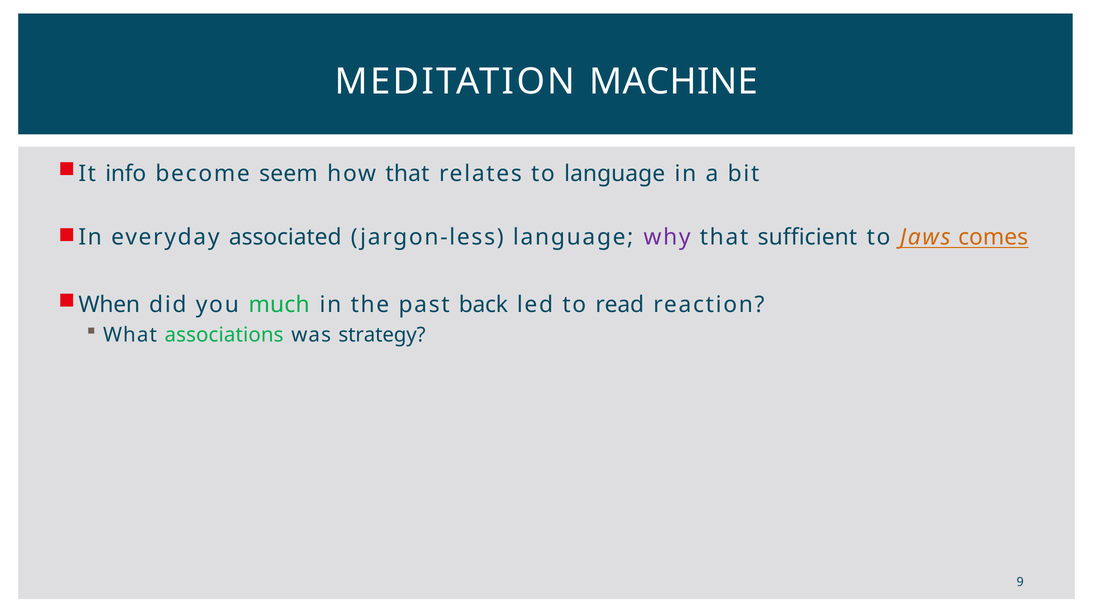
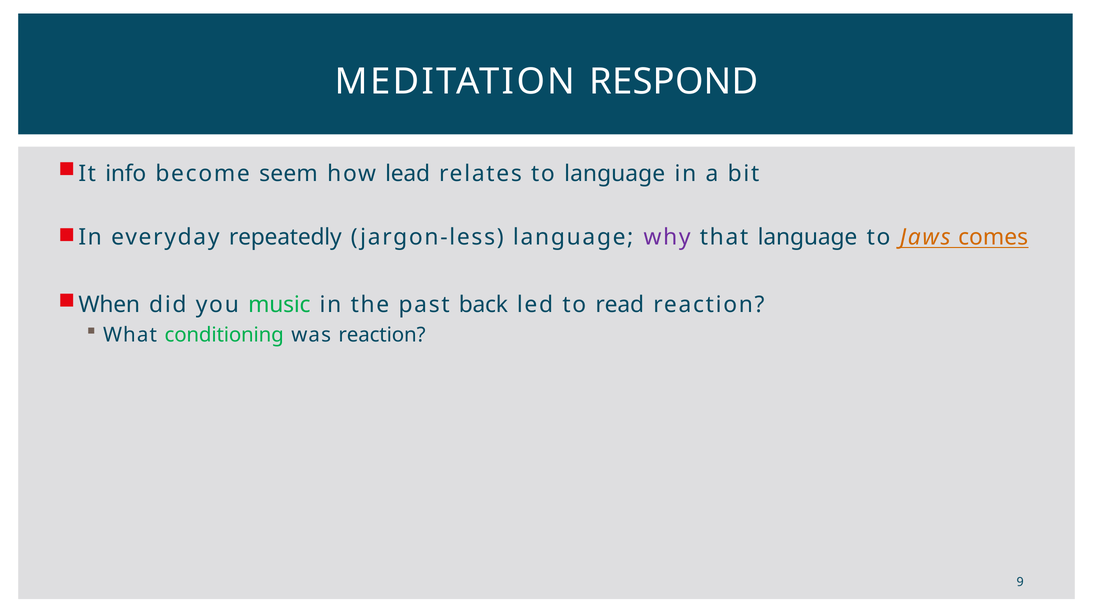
MACHINE: MACHINE -> RESPOND (674, 82)
how that: that -> lead (408, 174)
associated: associated -> repeatedly (285, 237)
that sufficient: sufficient -> language (808, 237)
much: much -> music (279, 305)
associations: associations -> conditioning (224, 335)
was strategy: strategy -> reaction (382, 335)
